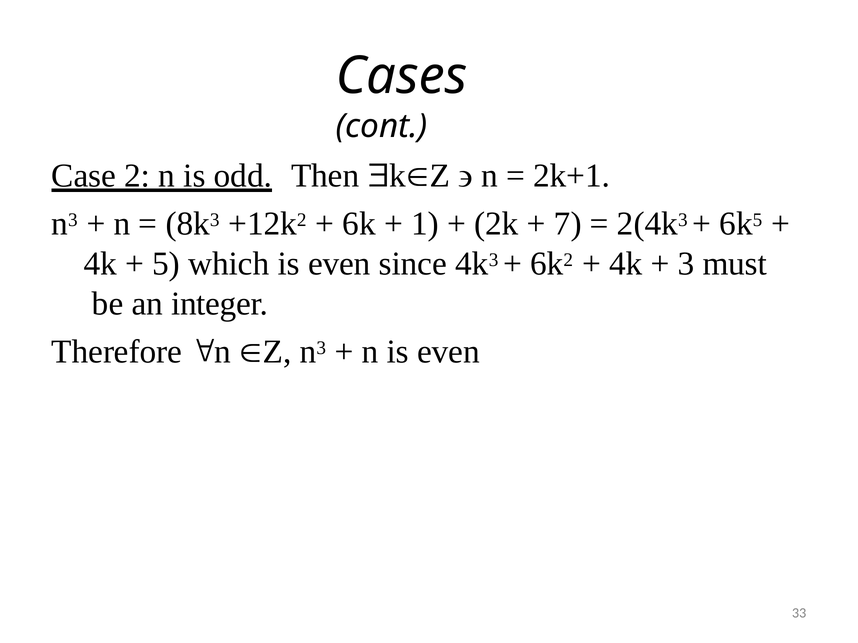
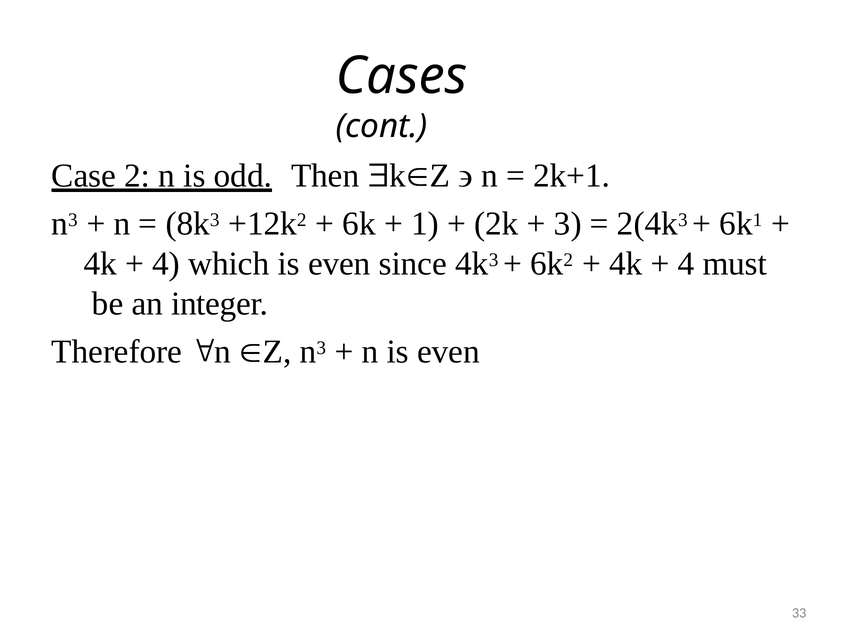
7: 7 -> 3 (568, 224)
6k 5: 5 -> 1 (758, 220)
5: 5 -> 4 (166, 264)
3: 3 -> 4 (686, 264)
